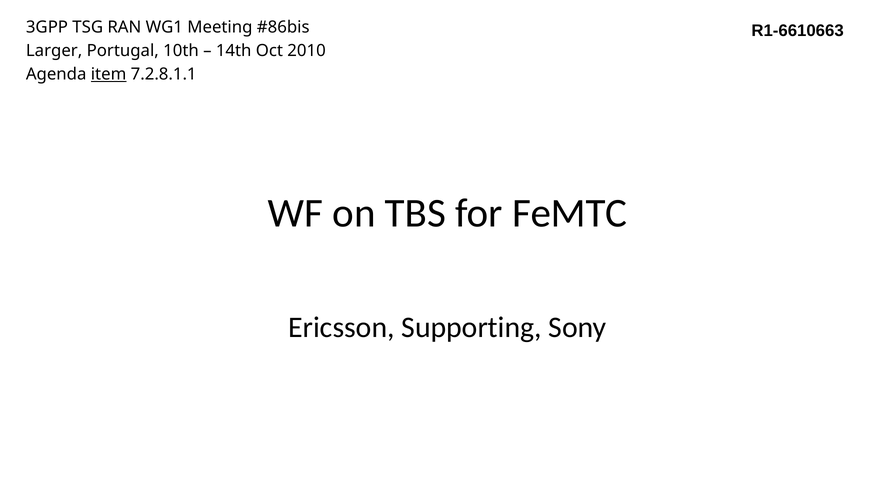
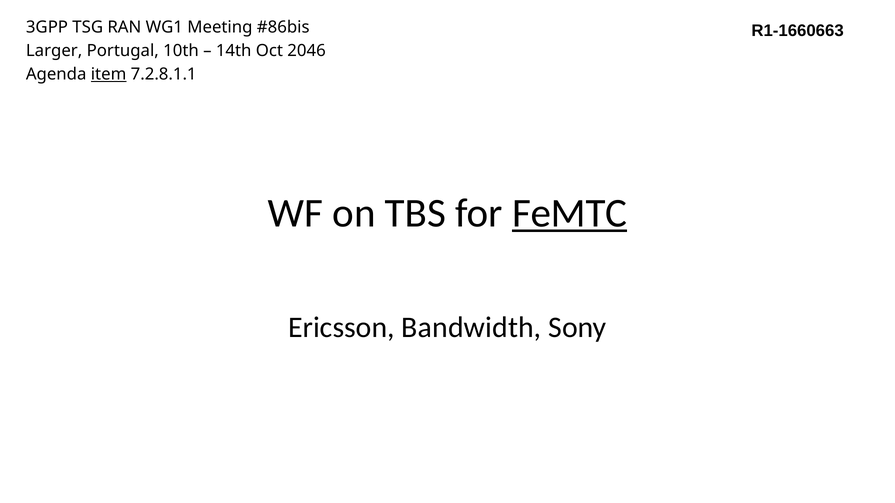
R1-6610663: R1-6610663 -> R1-1660663 (798, 31)
2010: 2010 -> 2046 (307, 51)
FeMTC underline: none -> present (570, 213)
Supporting: Supporting -> Bandwidth (471, 328)
